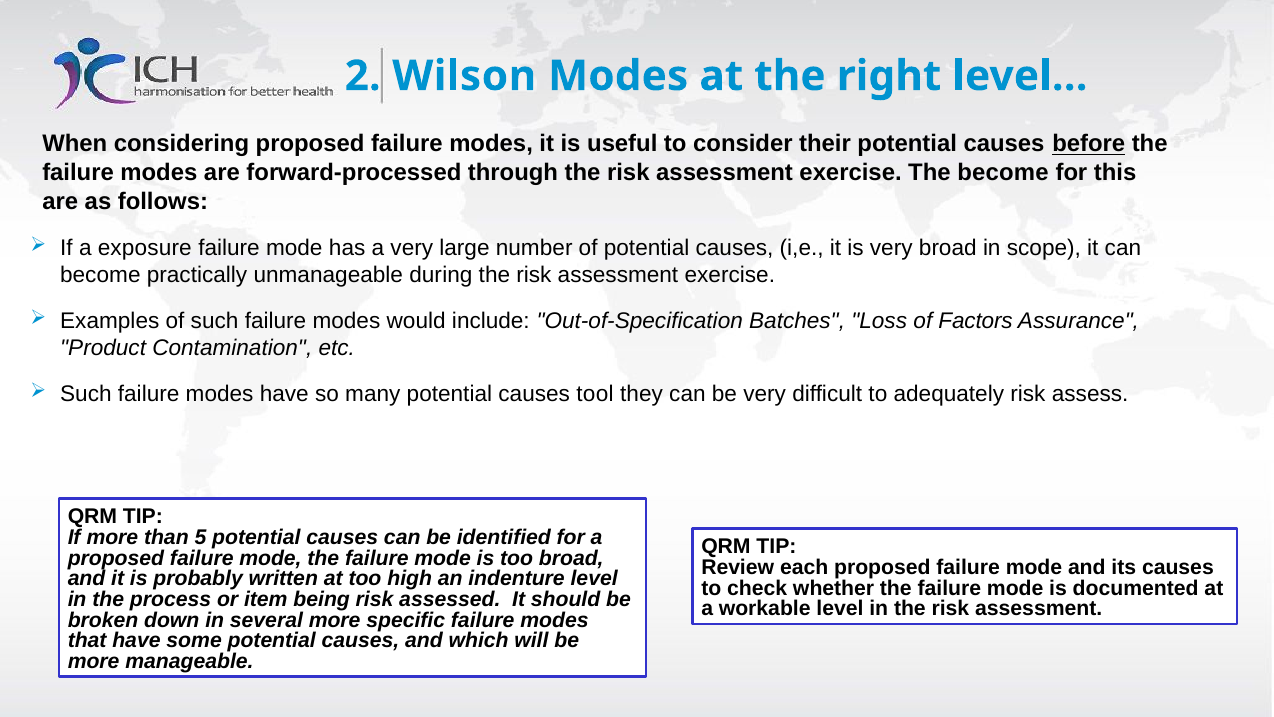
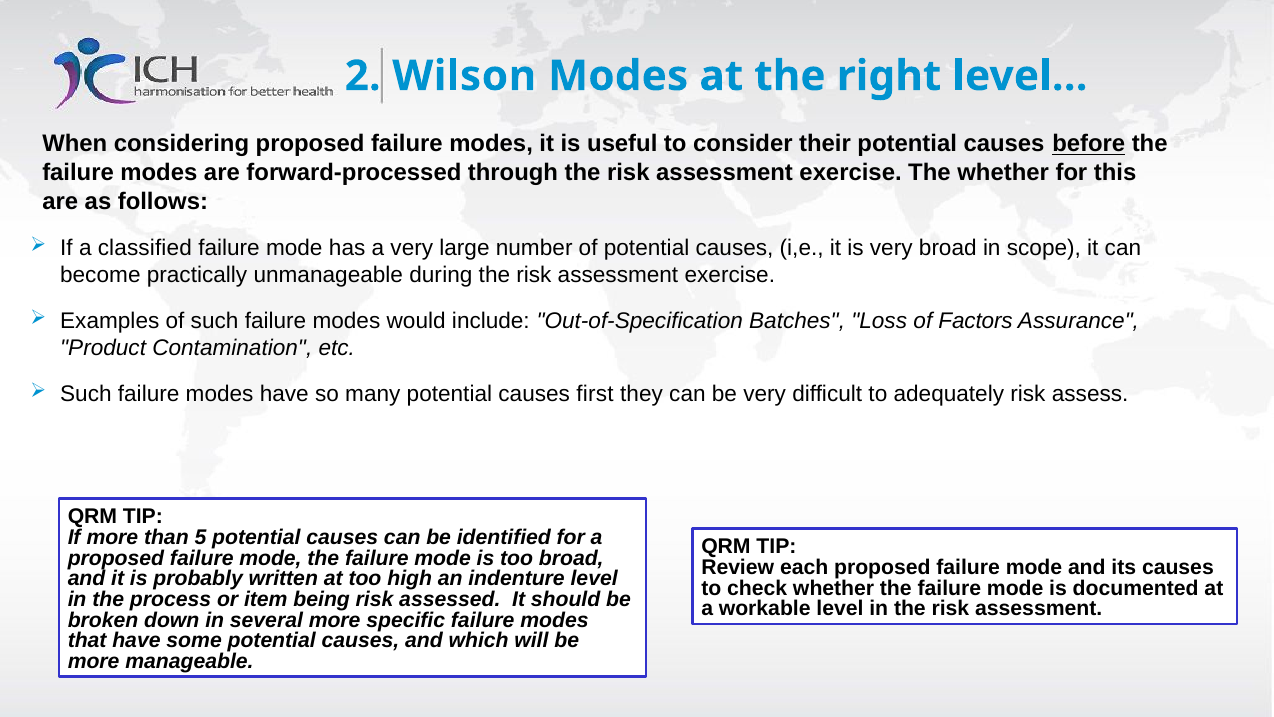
The become: become -> whether (1003, 173)
exposure: exposure -> classified (145, 248)
tool: tool -> first (595, 394)
